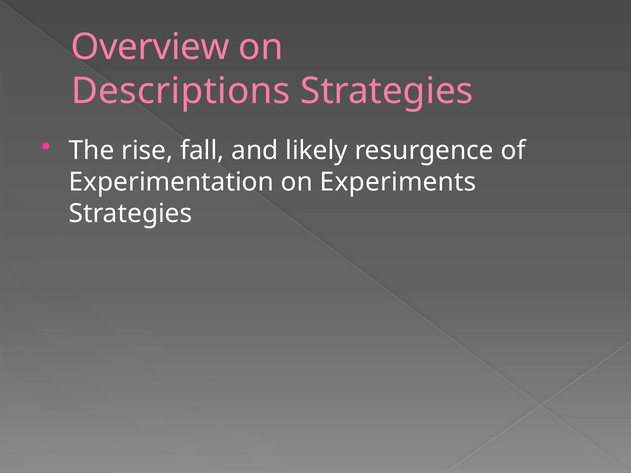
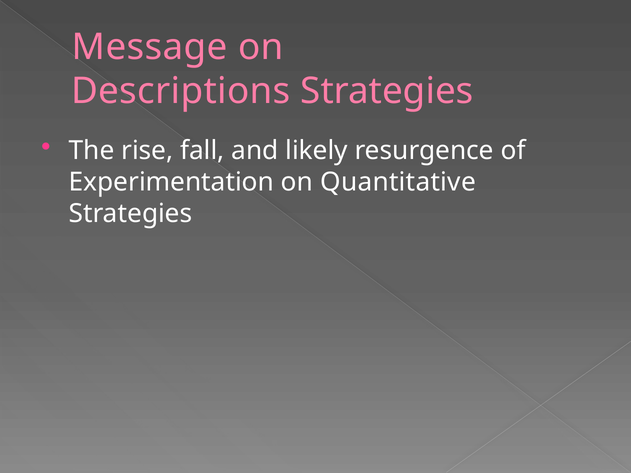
Overview: Overview -> Message (150, 47)
Experiments: Experiments -> Quantitative (398, 182)
